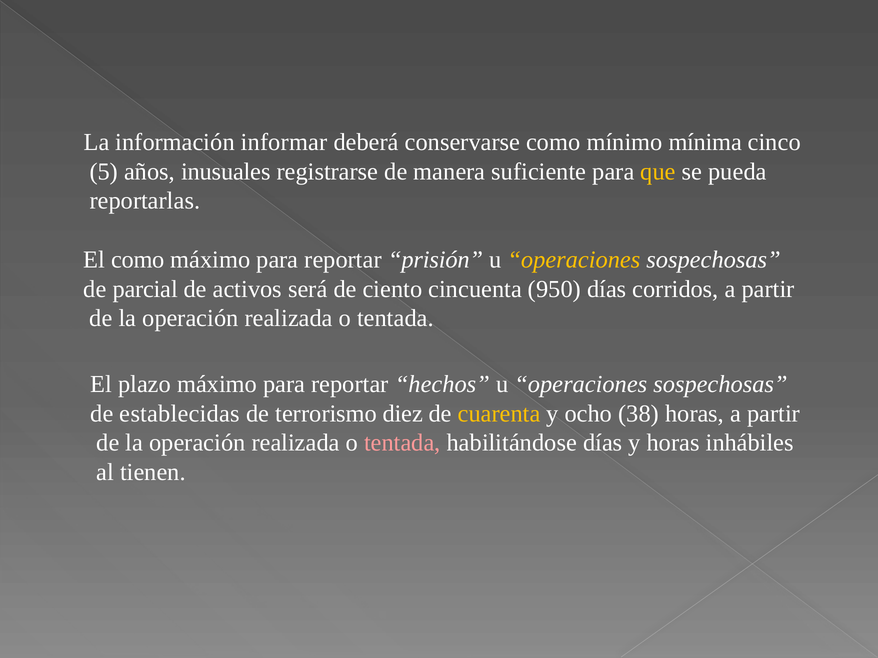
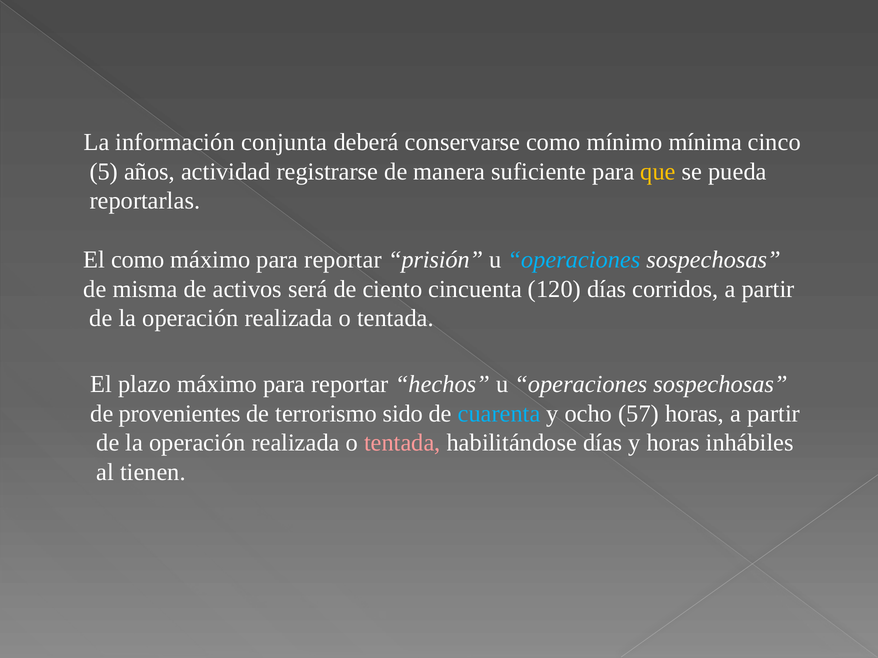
informar: informar -> conjunta (284, 142)
inusuales: inusuales -> actividad (226, 172)
operaciones colour: yellow -> light blue (574, 260)
parcial: parcial -> misma (145, 289)
950: 950 -> 120 (554, 289)
establecidas: establecidas -> provenientes (180, 414)
diez: diez -> sido (403, 414)
cuarenta colour: yellow -> light blue (499, 414)
38: 38 -> 57 (639, 414)
